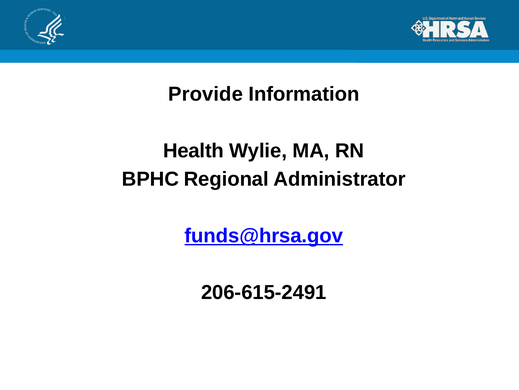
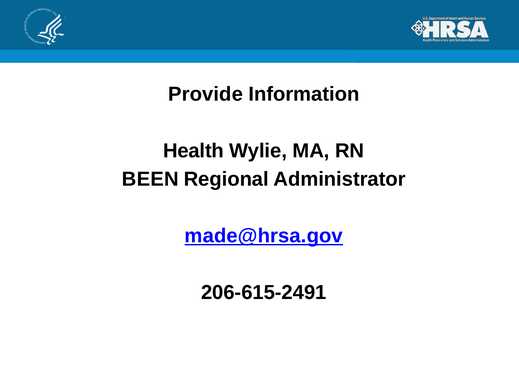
BPHC: BPHC -> BEEN (150, 179)
funds@hrsa.gov: funds@hrsa.gov -> made@hrsa.gov (264, 235)
